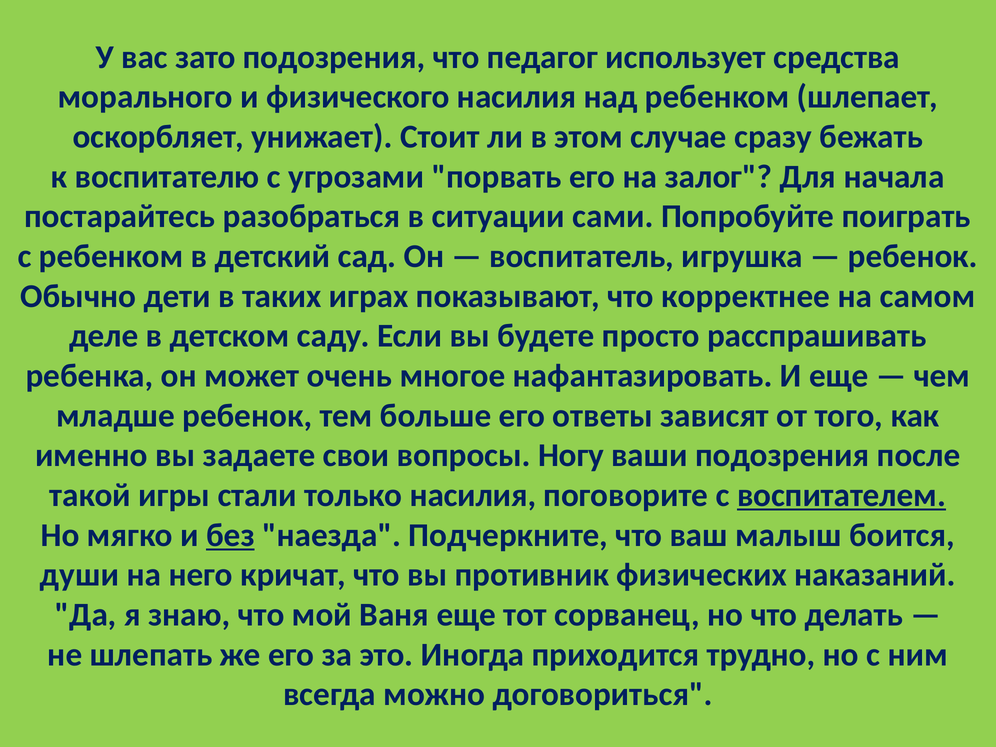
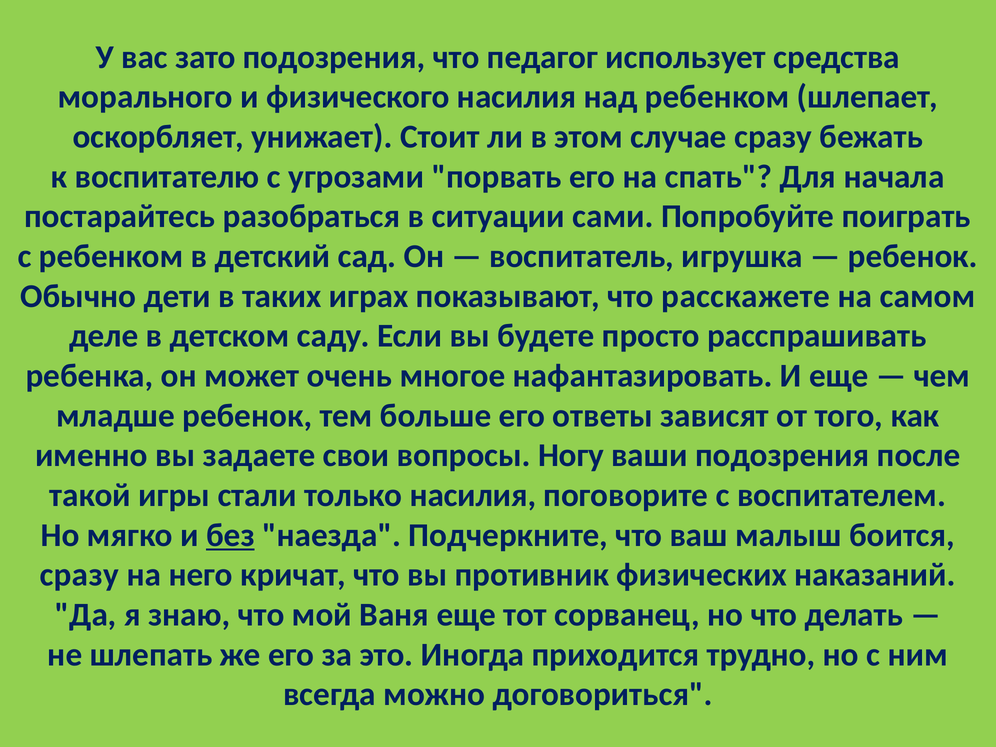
залог: залог -> спать (718, 177)
корректнее: корректнее -> расскажете (746, 296)
воспитателем underline: present -> none (841, 495)
души: души -> сразу (79, 575)
